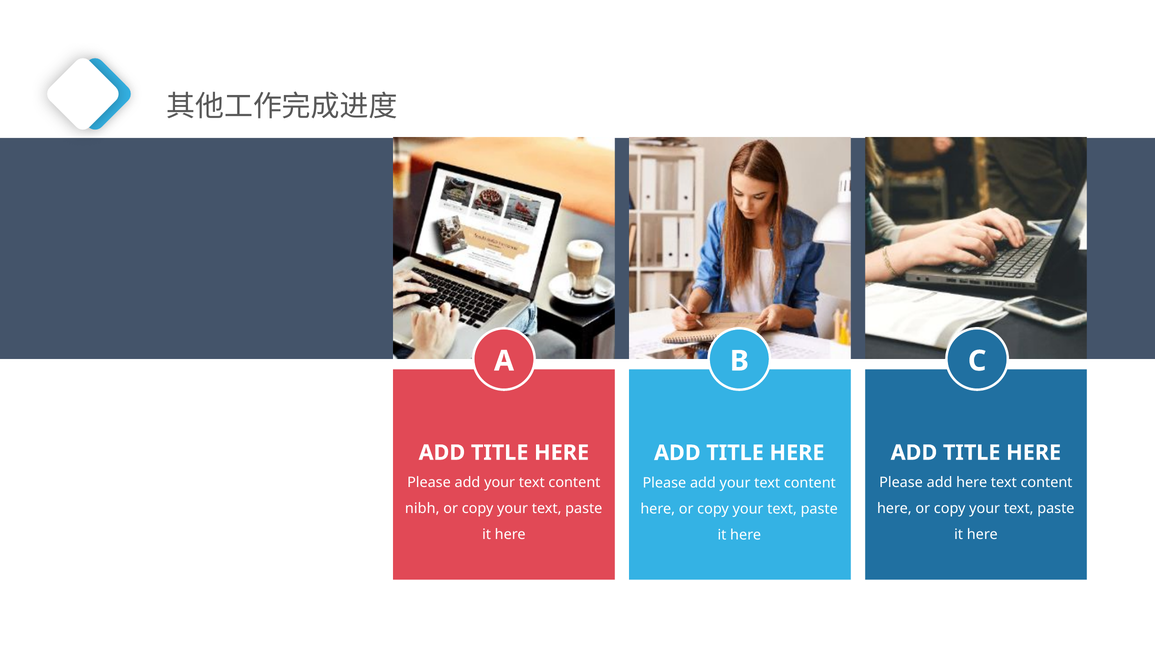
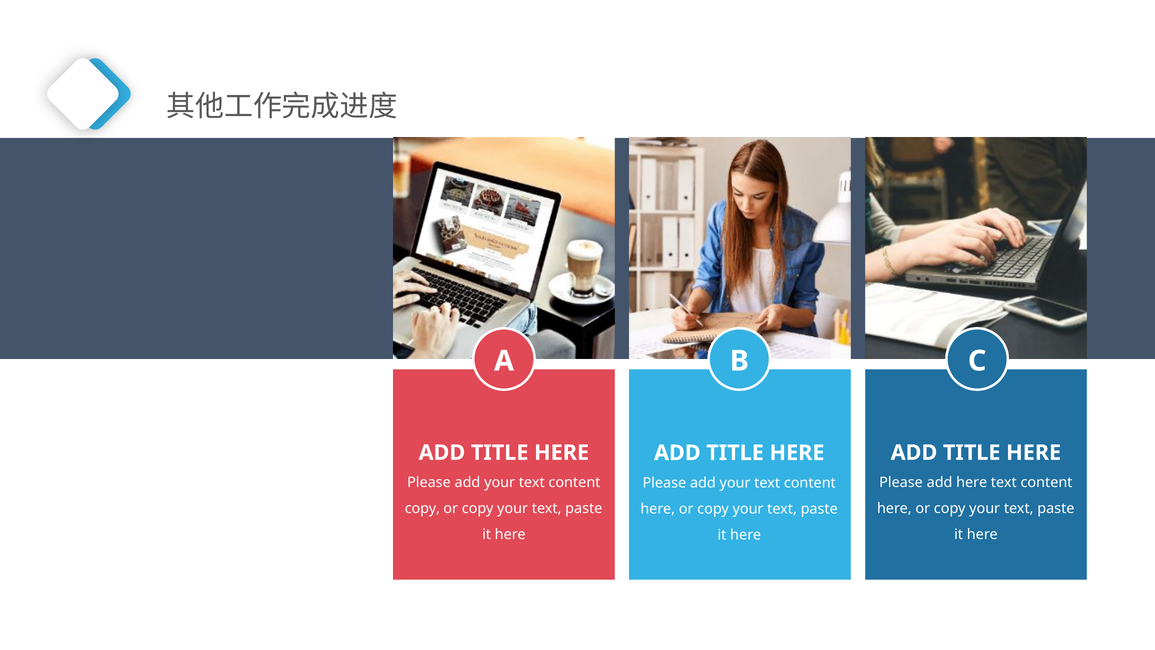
nibh: nibh -> copy (422, 508)
